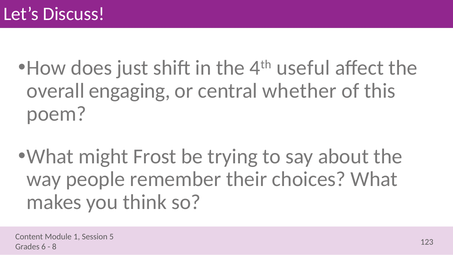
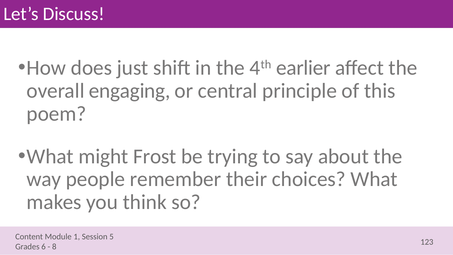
useful: useful -> earlier (303, 68)
whether: whether -> principle (300, 91)
